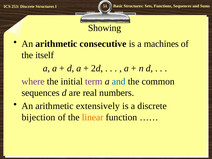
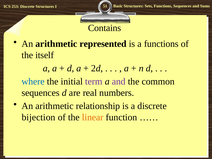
Showing: Showing -> Contains (105, 28)
consecutive: consecutive -> represented (103, 44)
a machines: machines -> functions (161, 44)
where colour: purple -> blue (33, 82)
and colour: blue -> purple (119, 82)
extensively: extensively -> relationship (98, 106)
